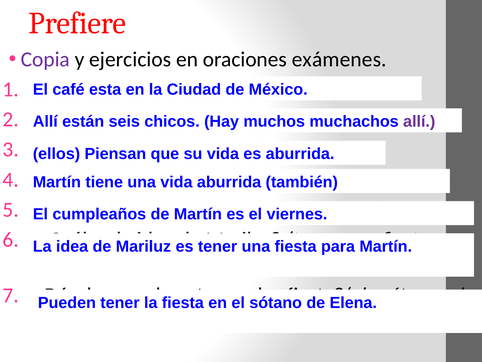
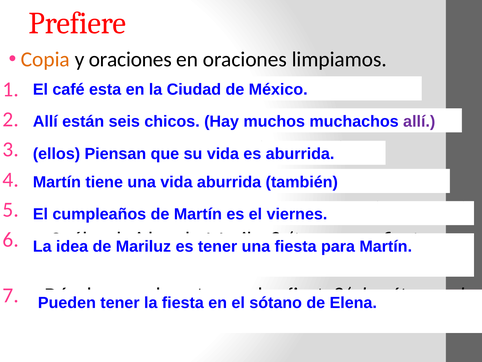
Copia colour: purple -> orange (45, 59)
y ejercicios: ejercicios -> oraciones (130, 59)
exámenes: exámenes -> limpiamos (339, 59)
